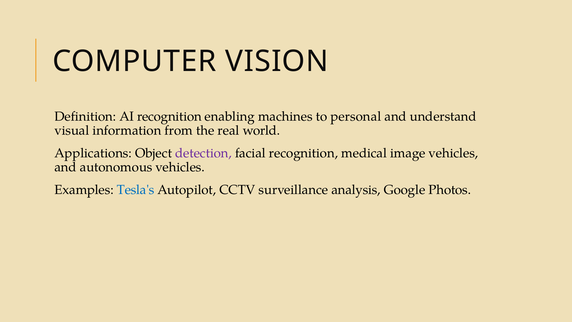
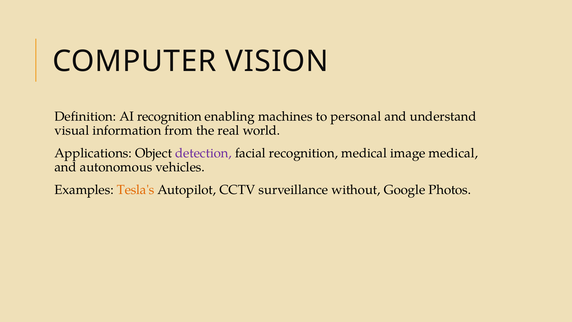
image vehicles: vehicles -> medical (453, 153)
Tesla's colour: blue -> orange (136, 190)
analysis: analysis -> without (356, 190)
